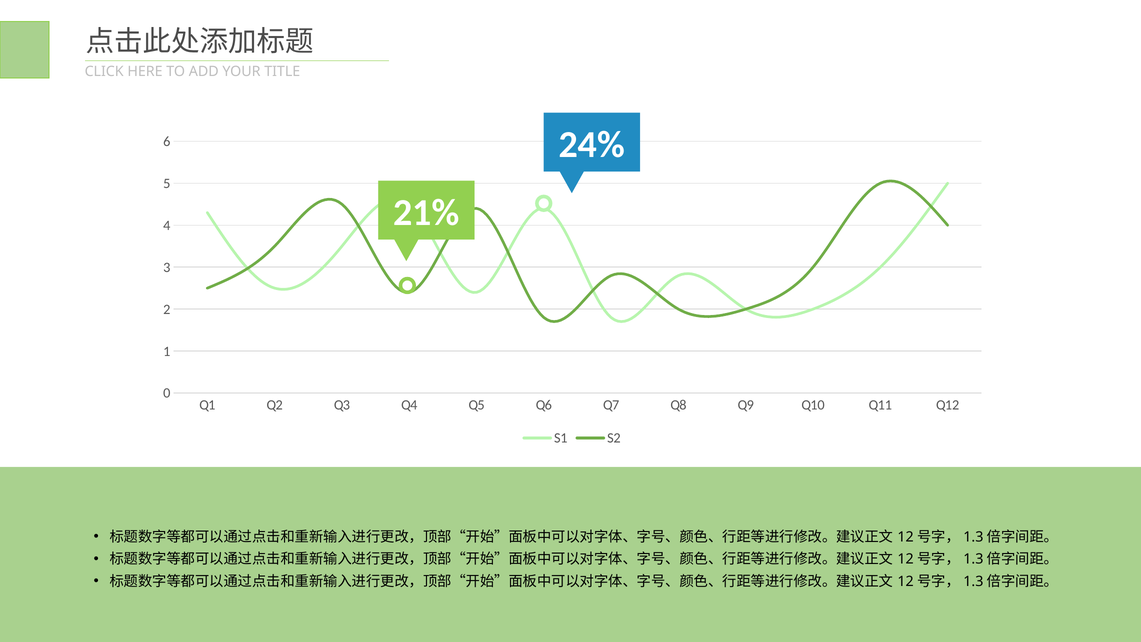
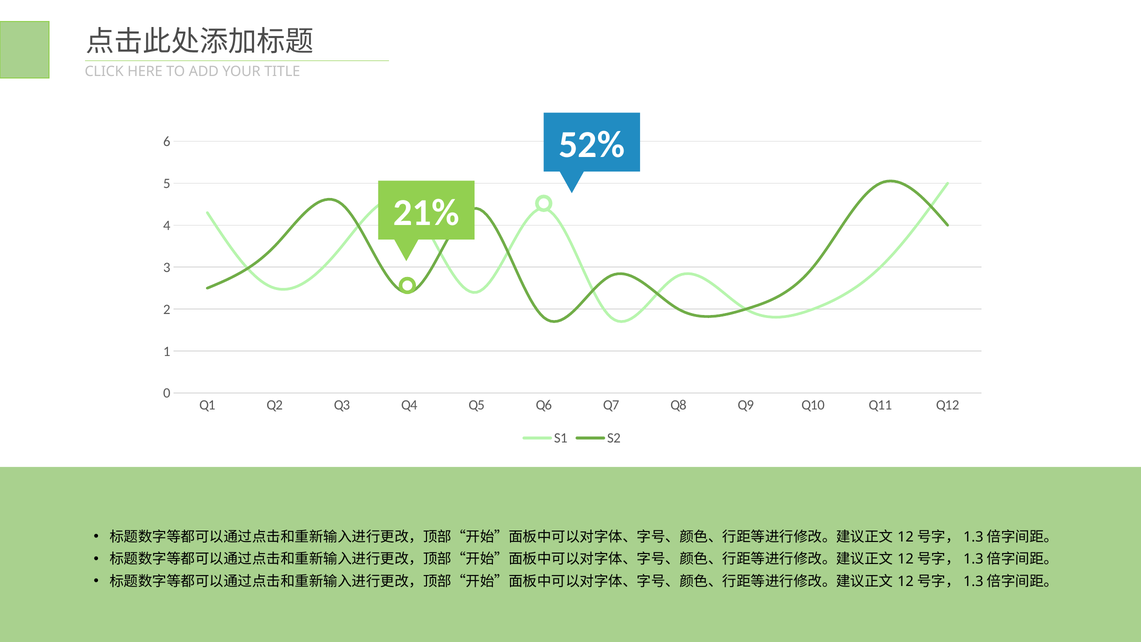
24%: 24% -> 52% (592, 145)
